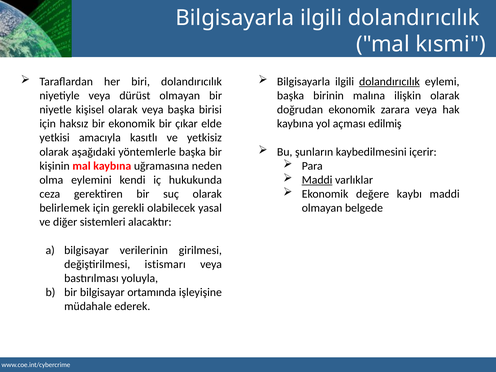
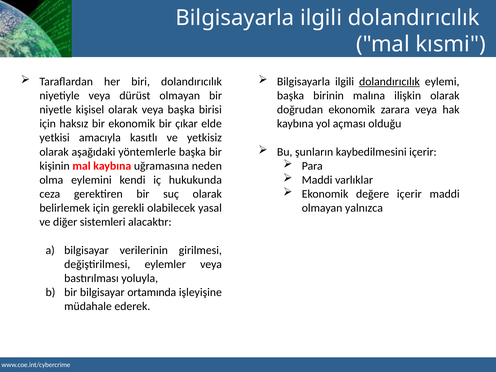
edilmiş: edilmiş -> olduğu (385, 124)
Maddi underline: present -> none (317, 180)
değere kaybı: kaybı -> içerir (409, 194)
belgede: belgede -> yalnızca (364, 208)
istismarı: istismarı -> eylemler (165, 264)
